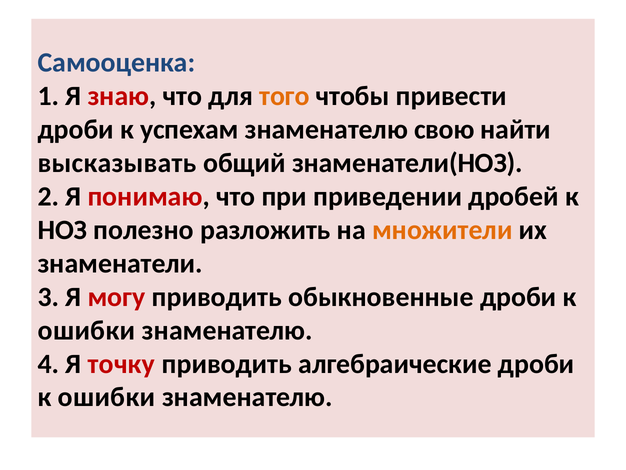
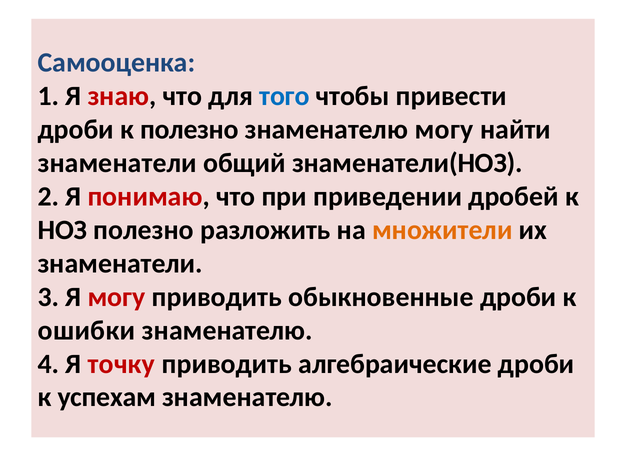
того colour: orange -> blue (284, 96)
к успехам: успехам -> полезно (189, 130)
знаменателю свою: свою -> могу (444, 130)
высказывать: высказывать -> знаменатели (117, 163)
ошибки: ошибки -> успехам (107, 397)
